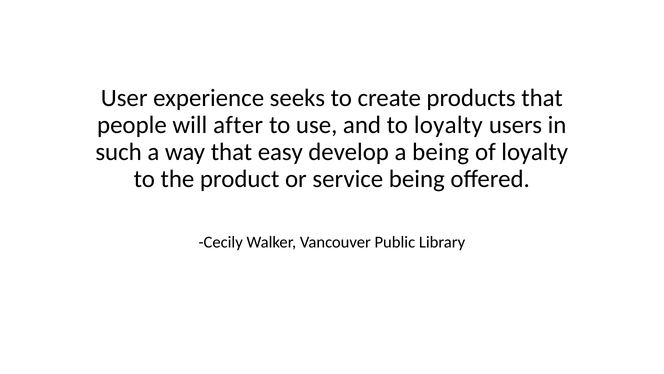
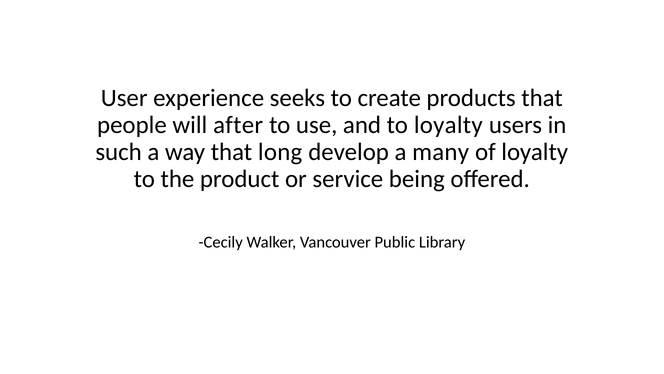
easy: easy -> long (280, 152)
a being: being -> many (441, 152)
